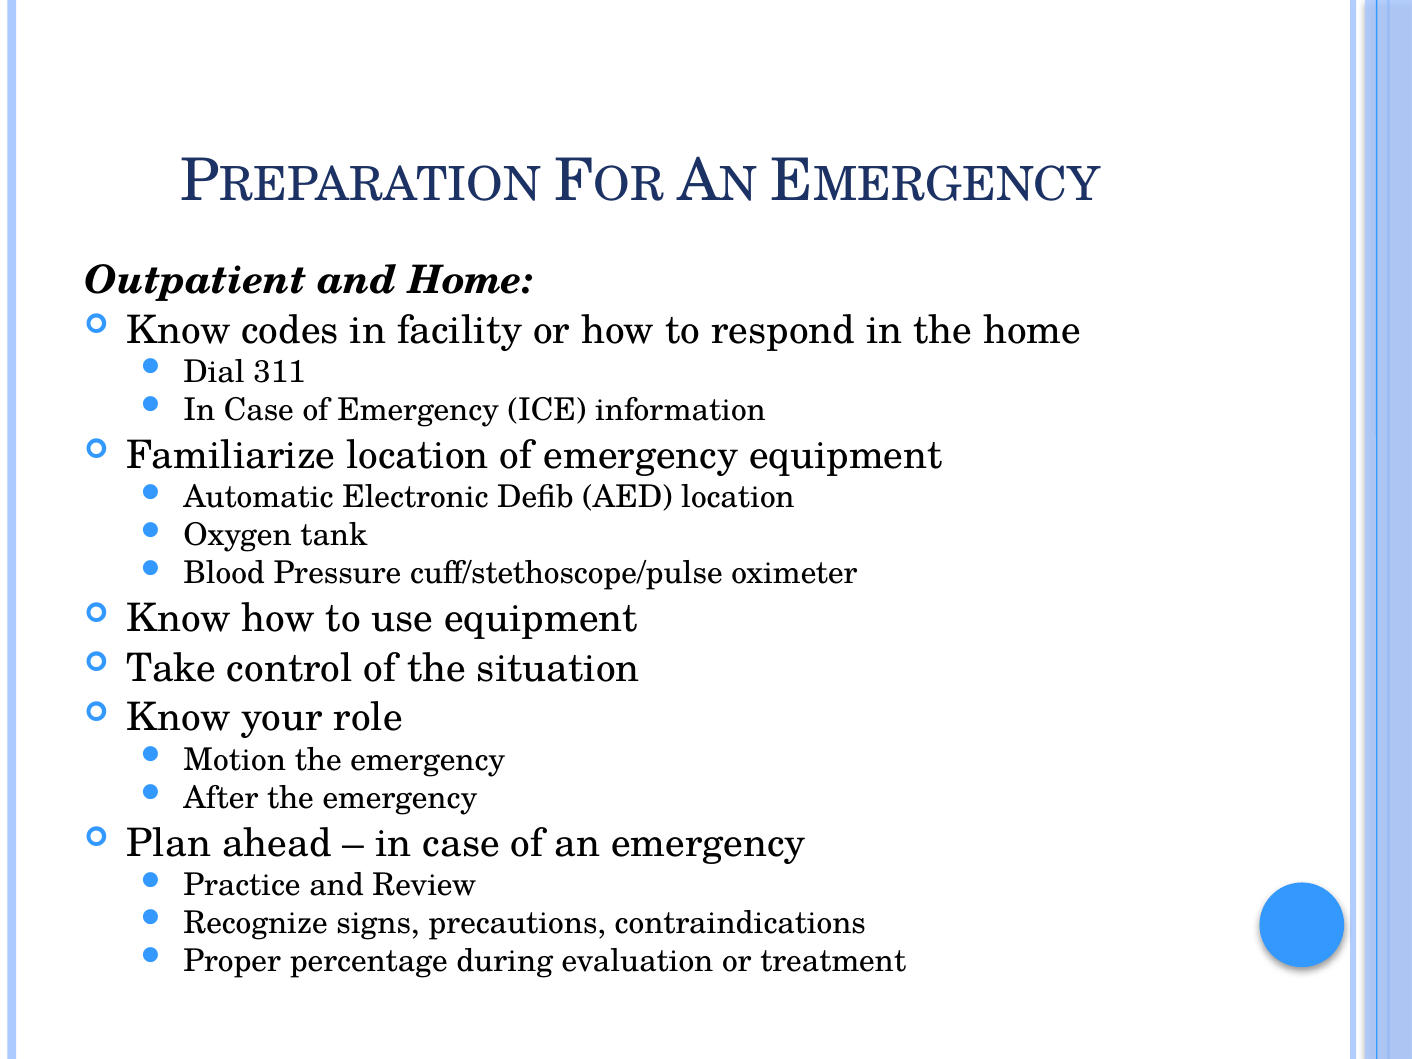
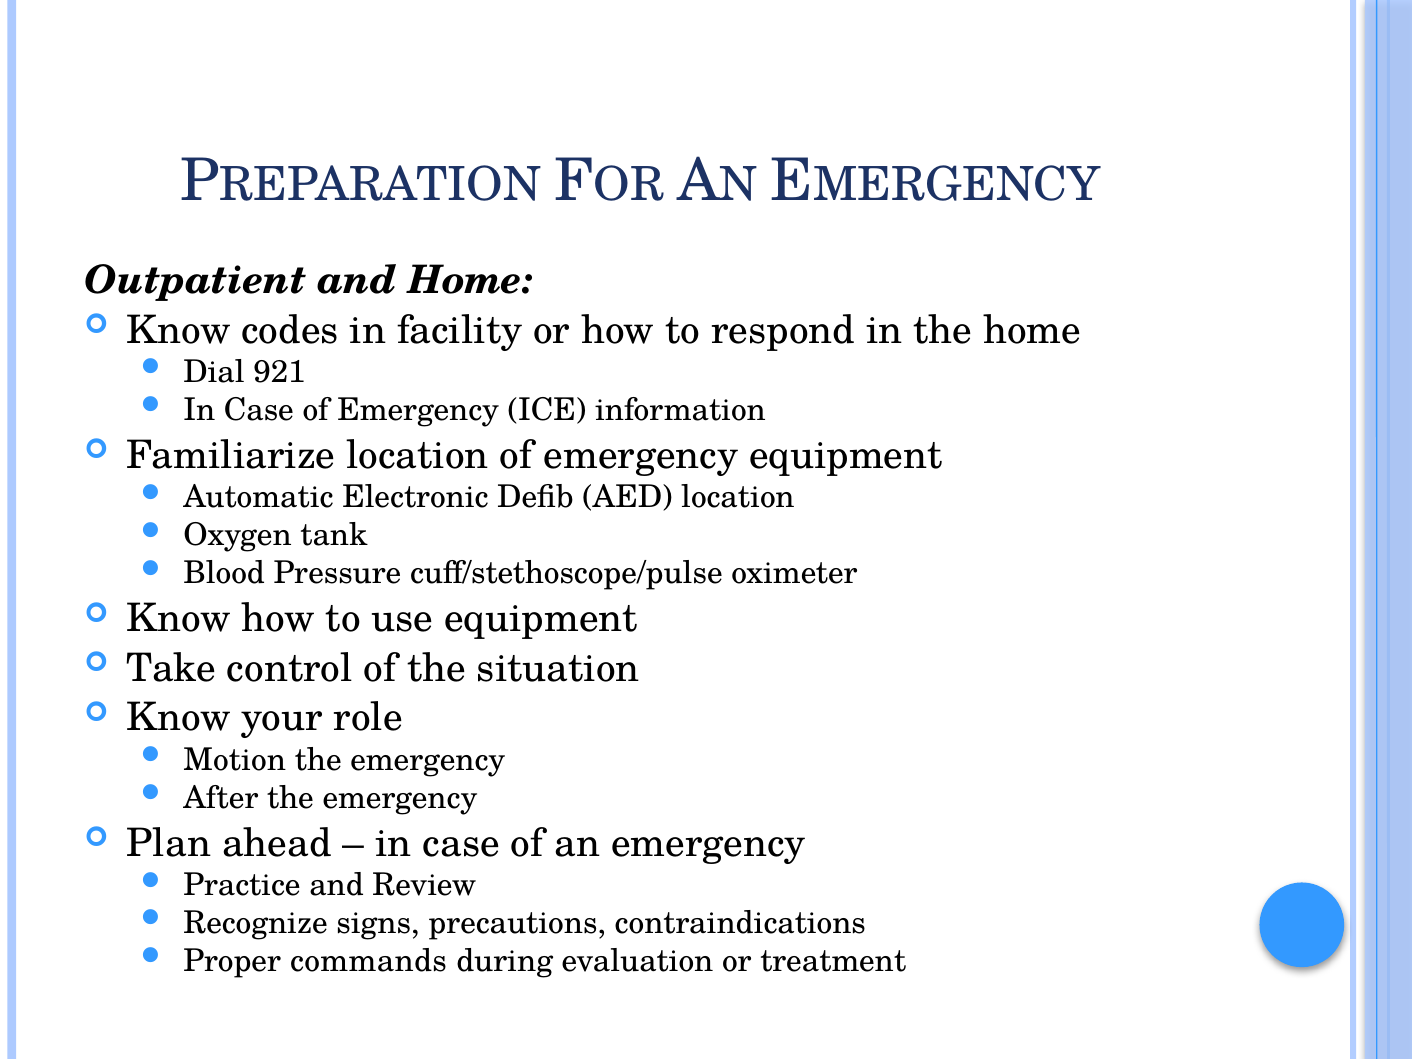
311: 311 -> 921 (280, 372)
percentage: percentage -> commands (369, 961)
